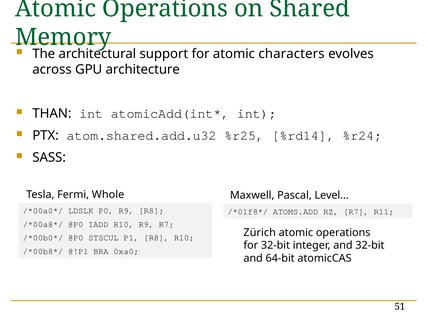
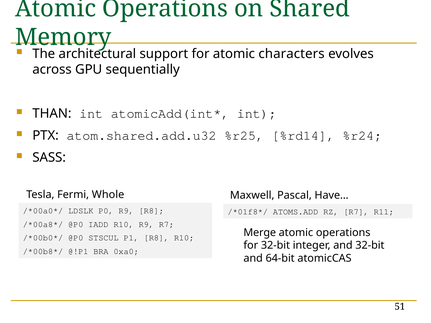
architecture: architecture -> sequentially (143, 70)
Level…: Level… -> Have… (332, 195)
Zürich: Zürich -> Merge (260, 233)
